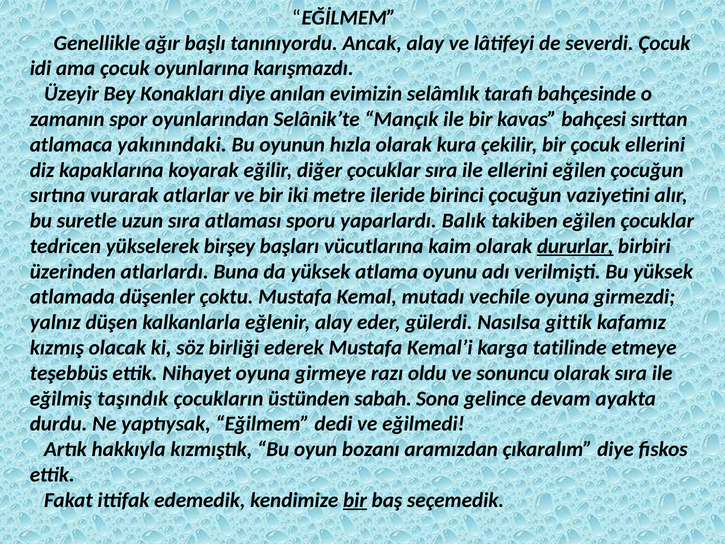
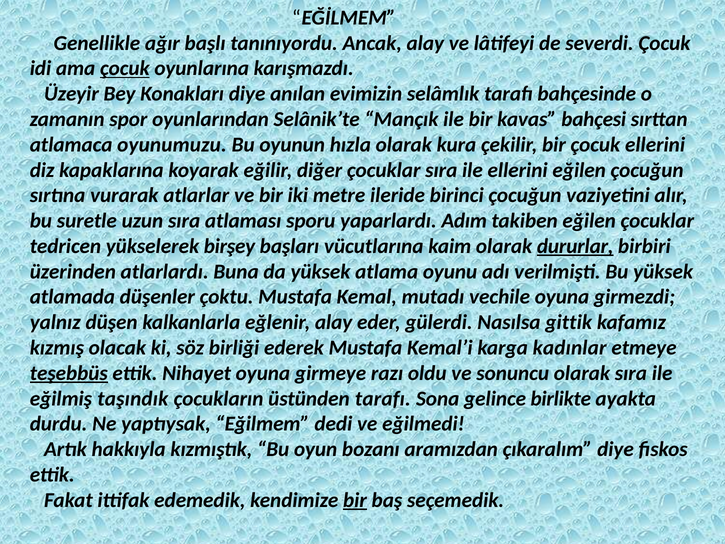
çocuk underline: none -> present (125, 68)
yakınındaki: yakınındaki -> oyunumuzu (172, 145)
Balık: Balık -> Adım (464, 221)
tatilinde: tatilinde -> kadınlar (570, 348)
teşebbüs underline: none -> present (69, 373)
üstünden sabah: sabah -> tarafı (383, 398)
devam: devam -> birlikte (561, 398)
